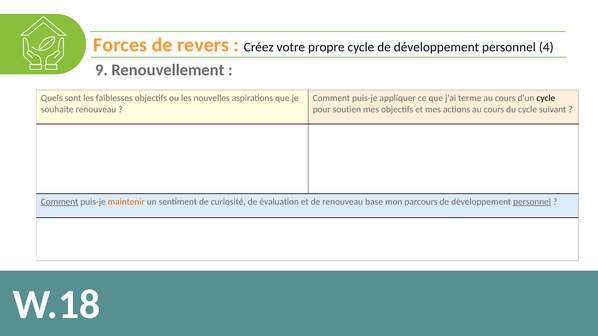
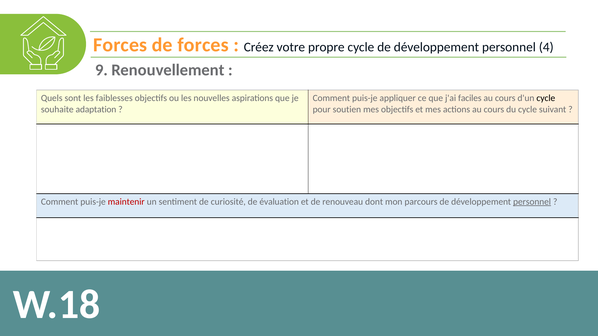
de revers: revers -> forces (203, 45)
terme: terme -> faciles (470, 98)
souhaite renouveau: renouveau -> adaptation (96, 110)
Comment underline: present -> none (60, 202)
maintenir colour: orange -> red (126, 202)
base: base -> dont (374, 202)
